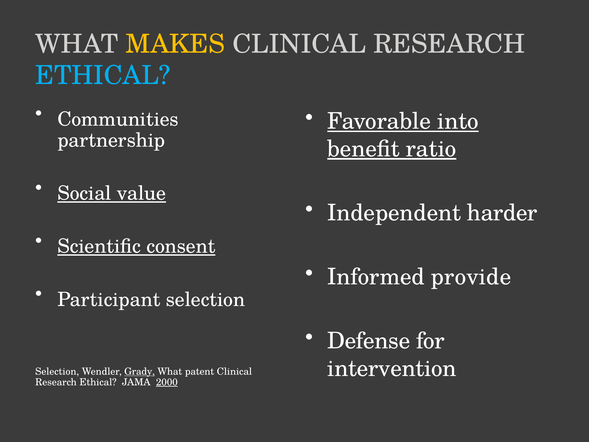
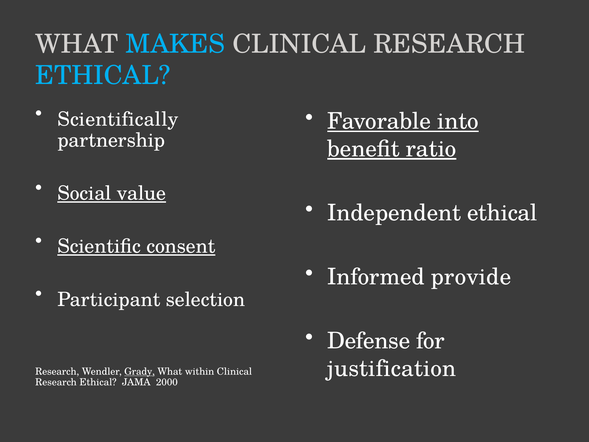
MAKES colour: yellow -> light blue (175, 44)
Communities: Communities -> Scientifically (118, 119)
Independent harder: harder -> ethical (502, 213)
intervention: intervention -> justification (392, 368)
Selection: Selection -> Research (57, 371)
patent: patent -> within (200, 371)
2000 underline: present -> none (167, 382)
